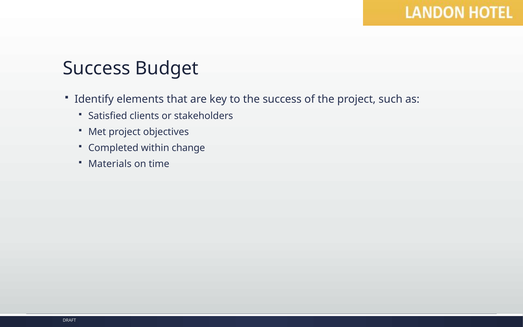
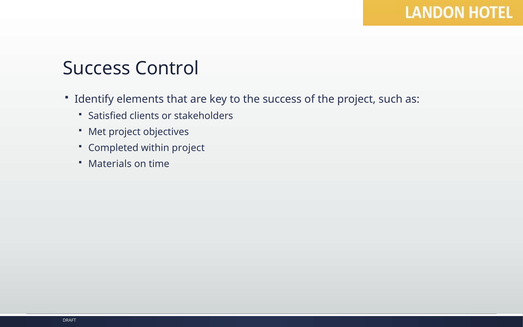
Budget: Budget -> Control (167, 68)
within change: change -> project (188, 148)
